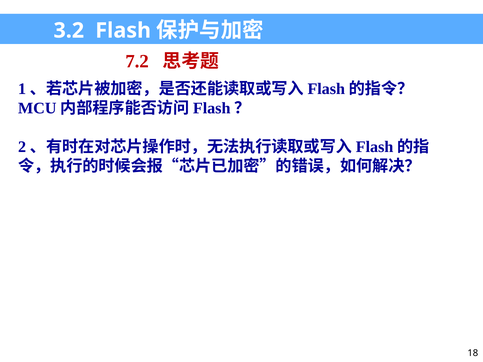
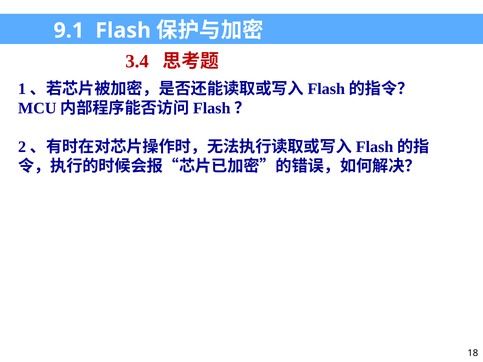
3.2: 3.2 -> 9.1 (69, 31)
7.2: 7.2 -> 3.4 (137, 61)
